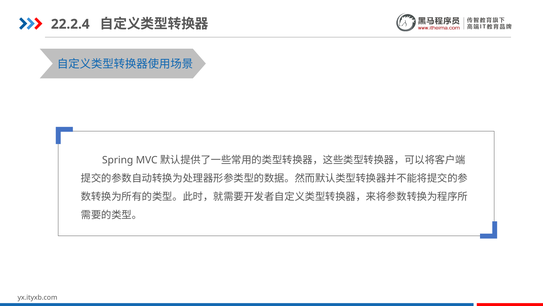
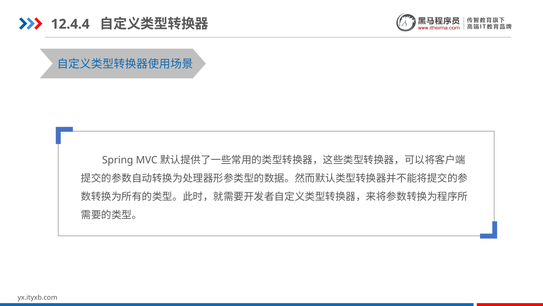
22.2.4: 22.2.4 -> 12.4.4 (70, 24)
